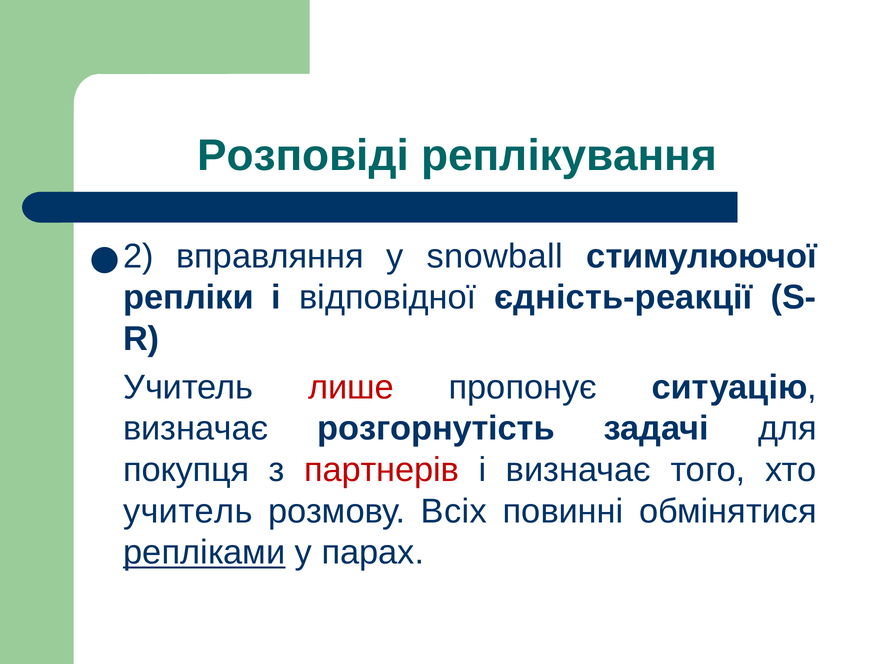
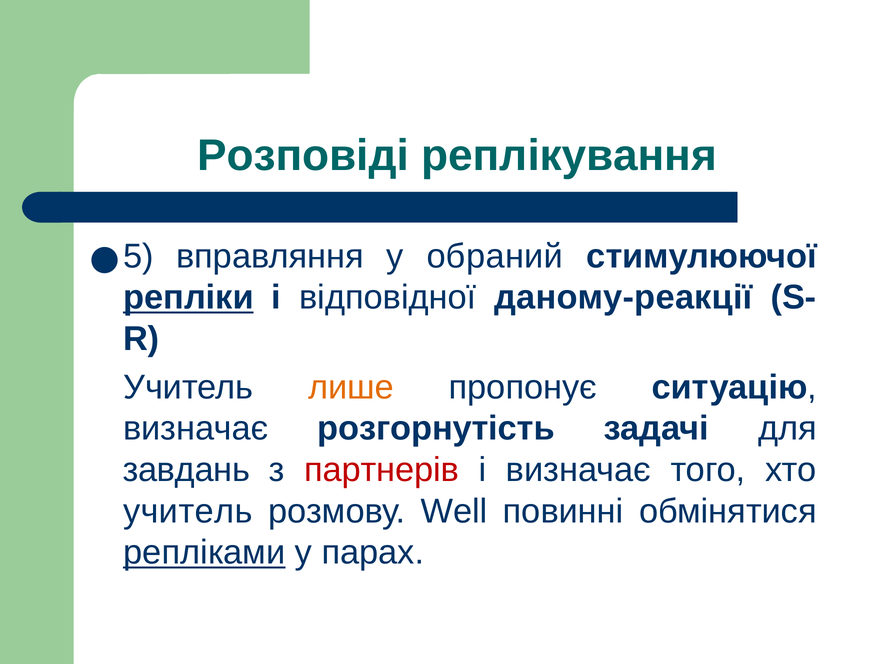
2: 2 -> 5 (138, 256)
snowball: snowball -> обраний (495, 256)
репліки underline: none -> present (188, 297)
єдність-реакції: єдність-реакції -> даному-реакції (623, 297)
лише colour: red -> orange (351, 387)
покупця: покупця -> завдань (186, 470)
Всіх: Всіх -> Well (454, 511)
